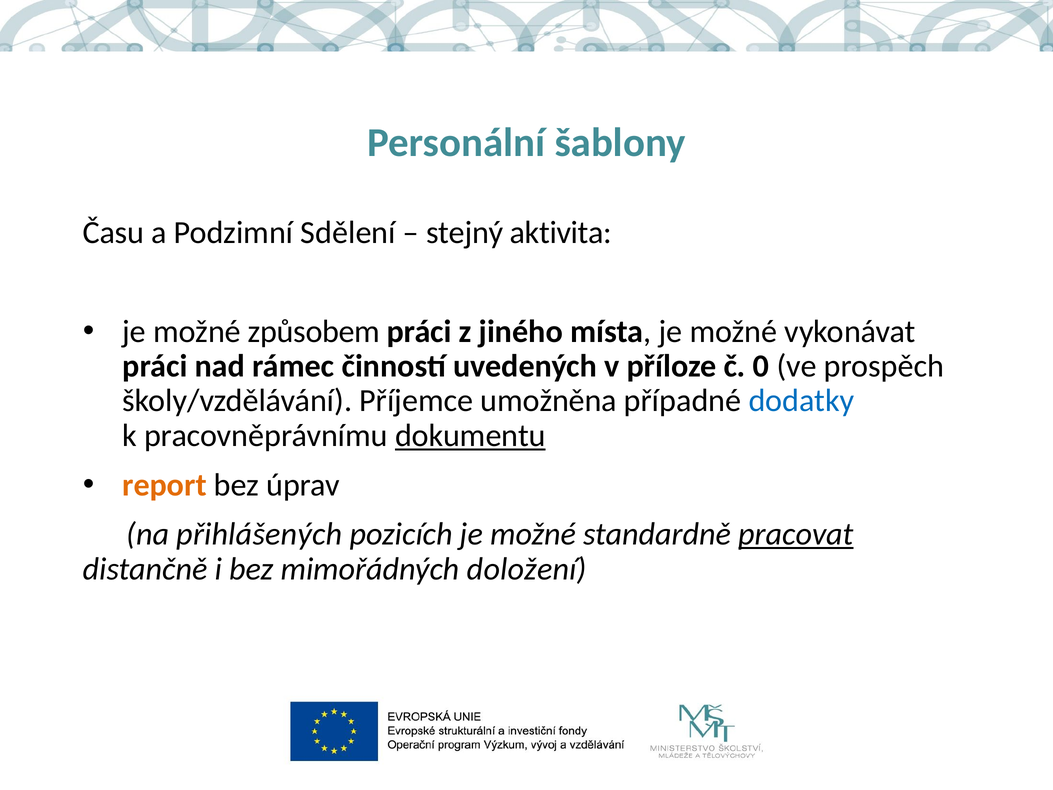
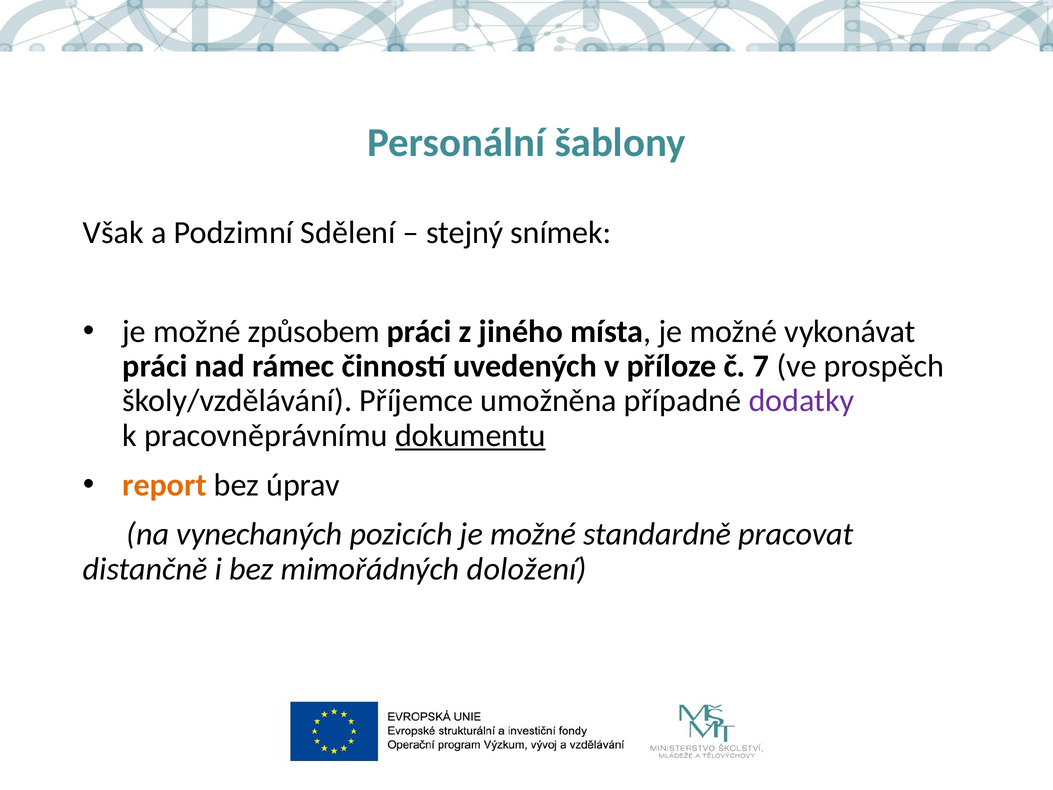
Času: Času -> Však (113, 233)
aktivita: aktivita -> snímek (561, 233)
0: 0 -> 7 (761, 366)
dodatky colour: blue -> purple (801, 401)
přihlášených: přihlášených -> vynechaných (259, 534)
pracovat underline: present -> none (796, 534)
